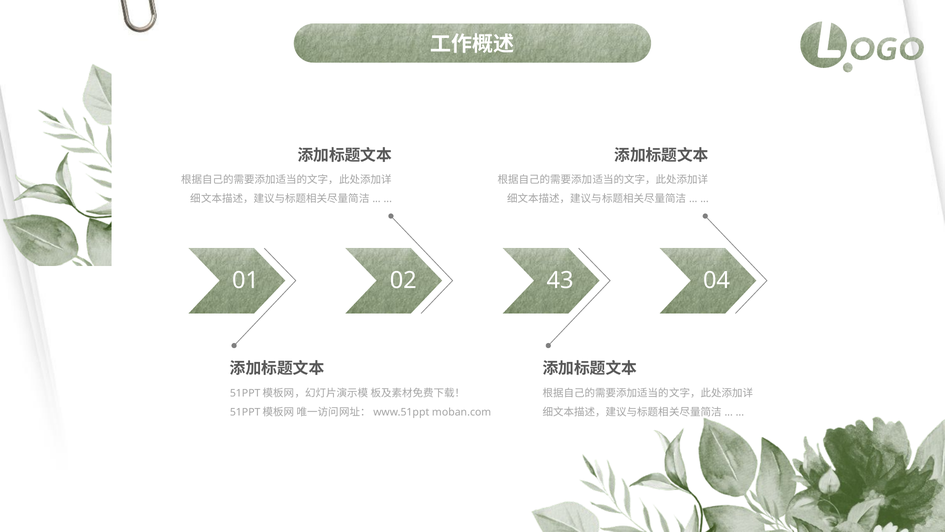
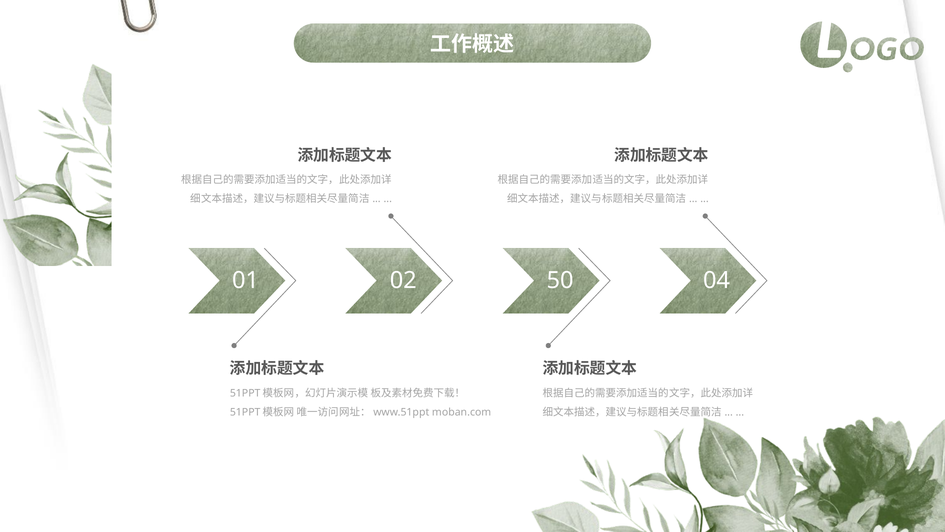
43: 43 -> 50 (560, 280)
